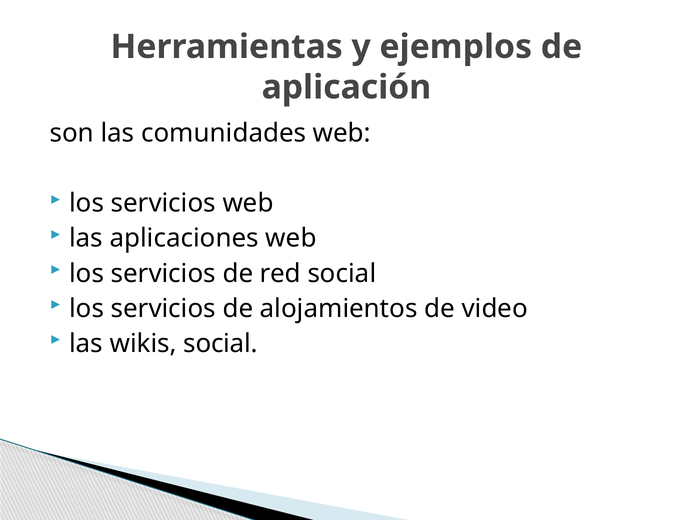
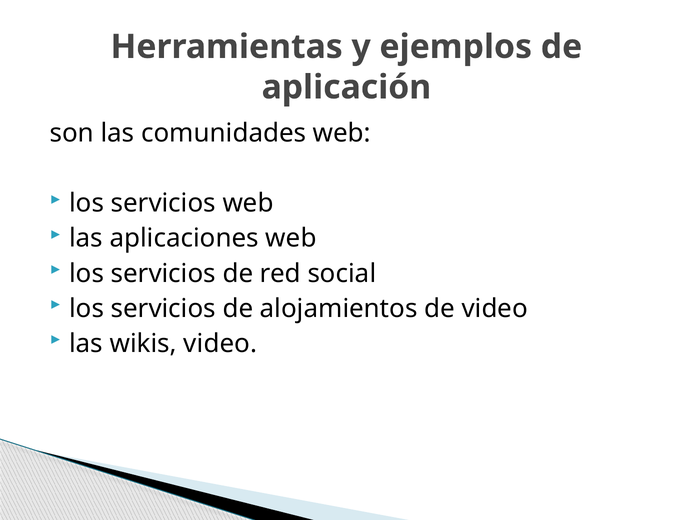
wikis social: social -> video (220, 343)
